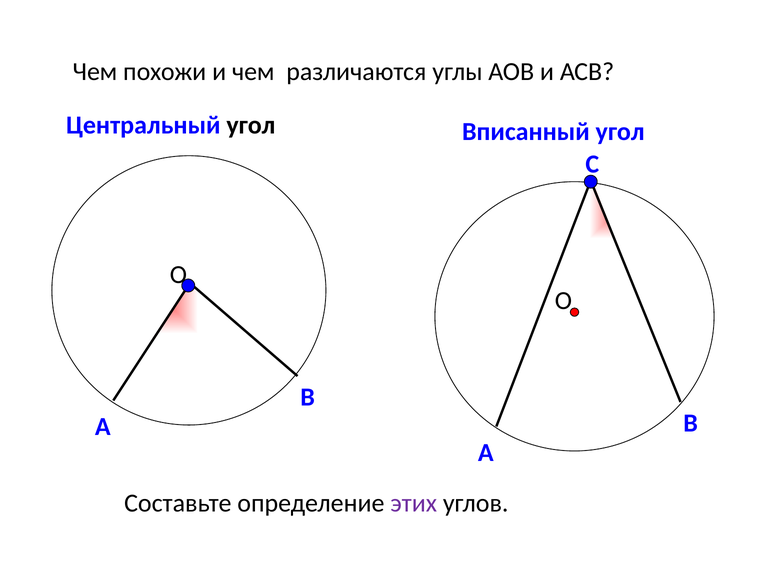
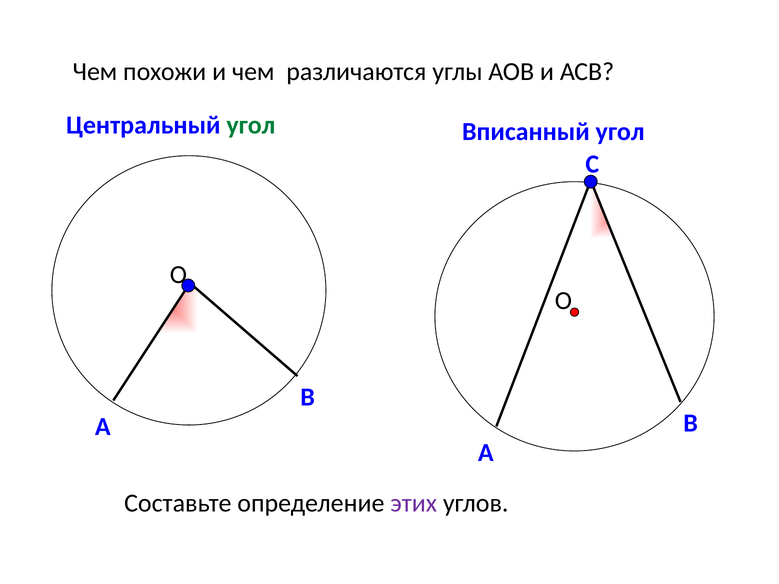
угол colour: black -> green (251, 125)
